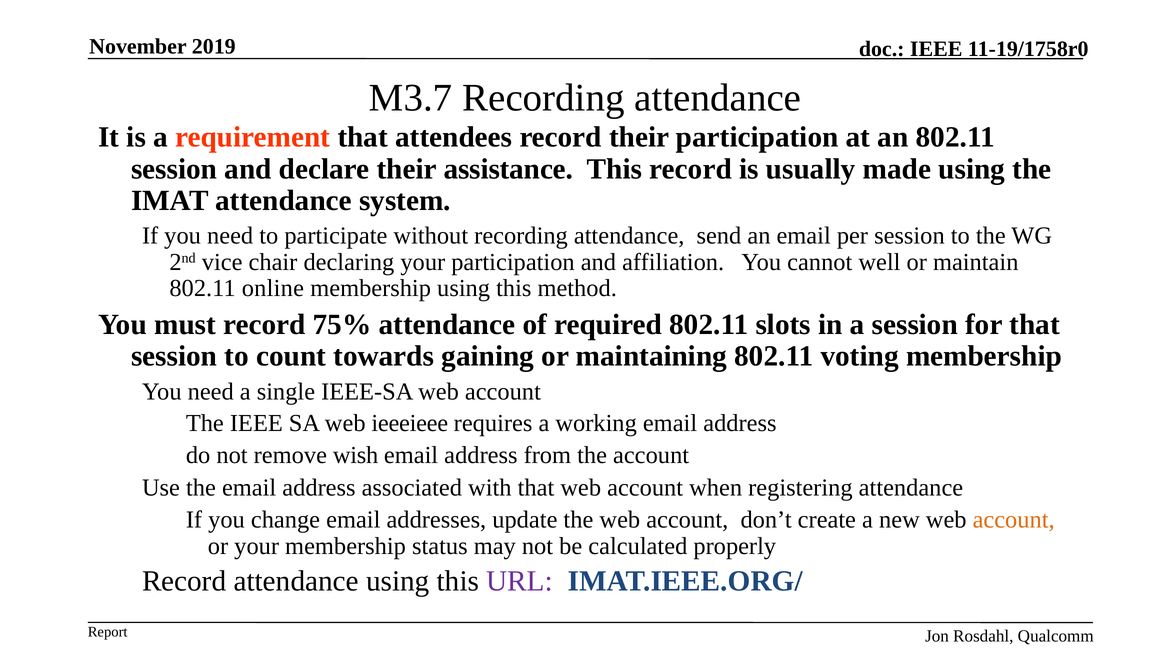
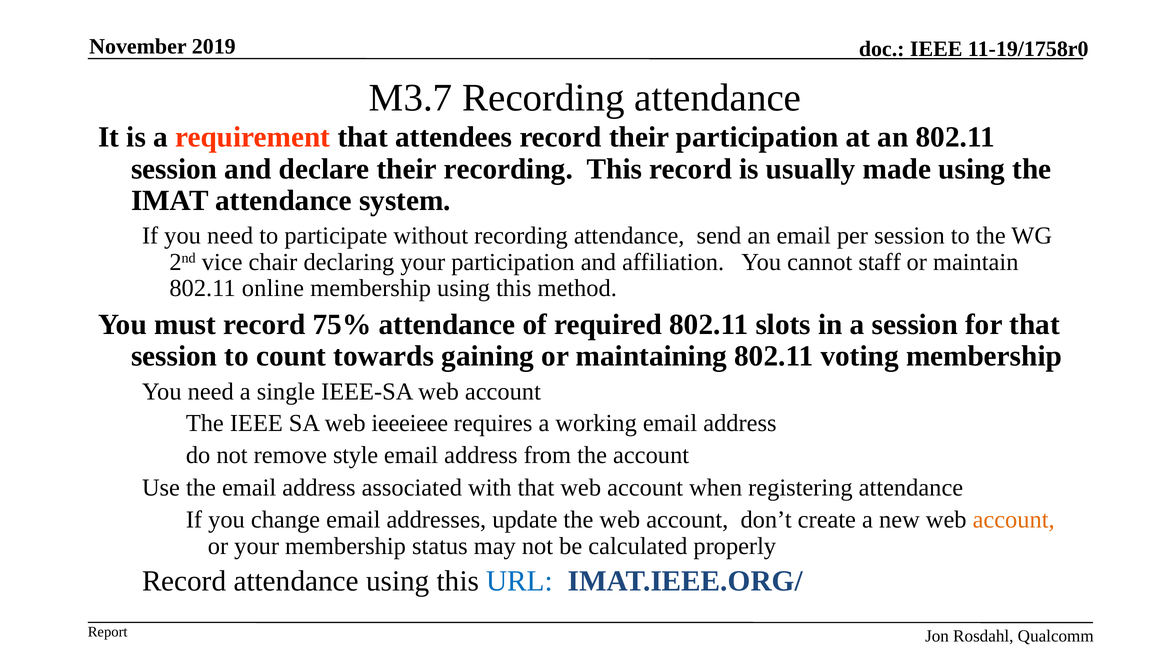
their assistance: assistance -> recording (508, 169)
well: well -> staff (880, 262)
wish: wish -> style (356, 455)
URL colour: purple -> blue (520, 581)
